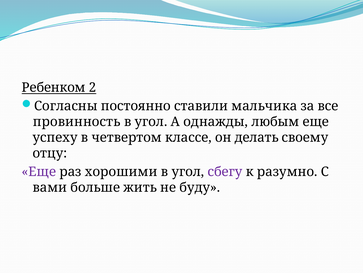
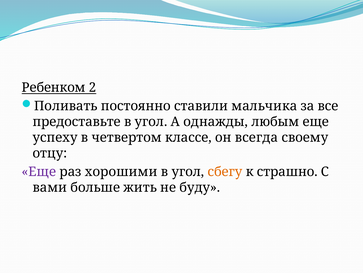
Согласны: Согласны -> Поливать (66, 106)
провинность: провинность -> предоставьте (77, 121)
делать: делать -> всегда (256, 137)
сбегу colour: purple -> orange (225, 171)
разумно: разумно -> страшно (287, 171)
